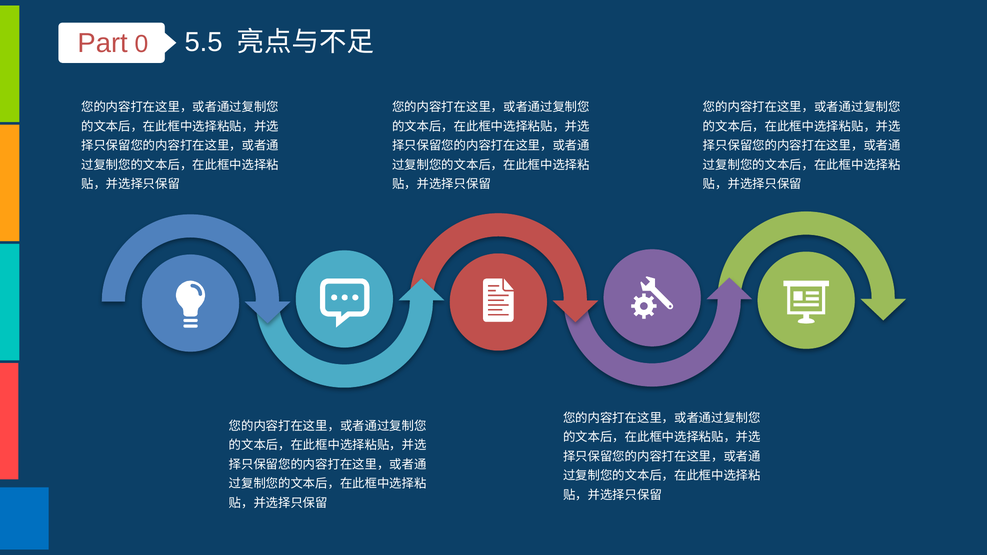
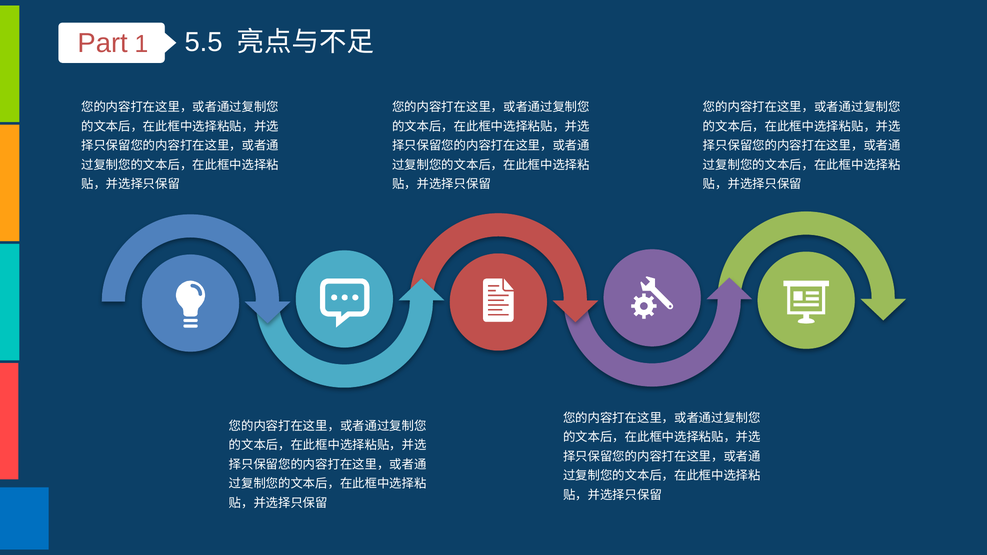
0: 0 -> 1 (141, 44)
